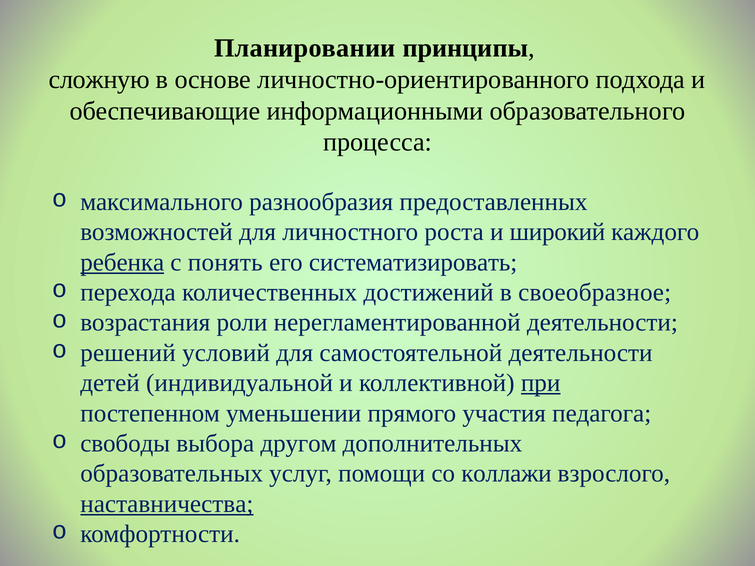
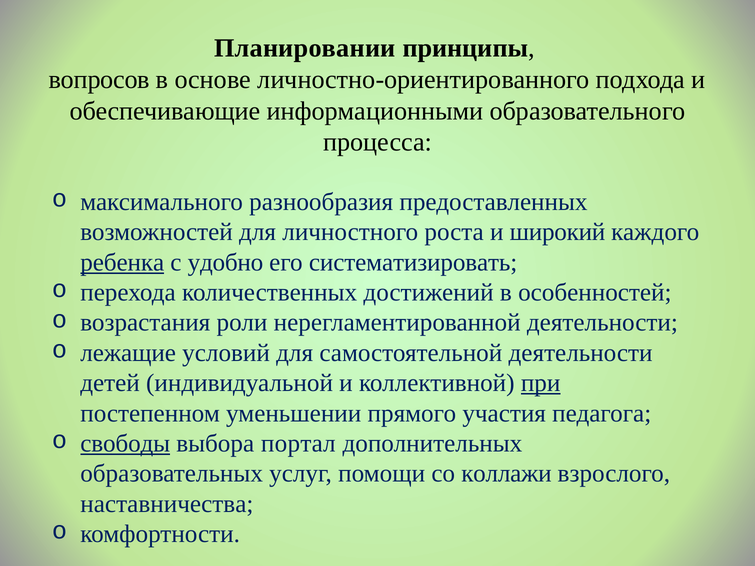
сложную: сложную -> вопросов (99, 80)
понять: понять -> удобно (225, 262)
своеобразное: своеобразное -> особенностей (595, 293)
решений: решений -> лежащие (128, 353)
свободы underline: none -> present (125, 444)
другом: другом -> портал (298, 444)
наставничества underline: present -> none (167, 504)
